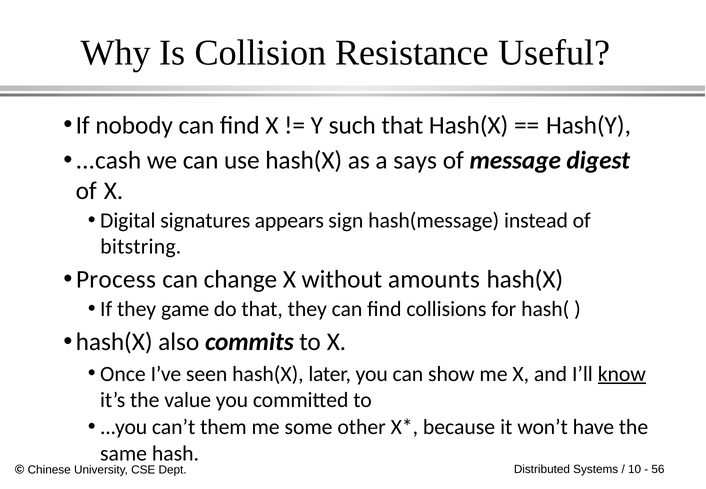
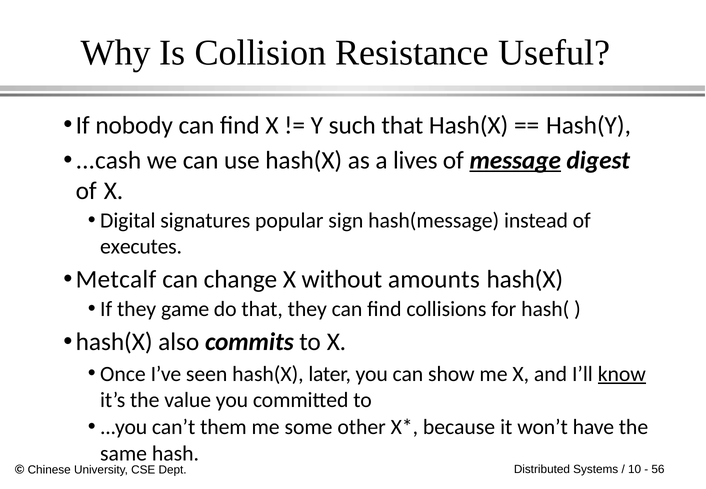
says: says -> lives (415, 160)
message underline: none -> present (515, 160)
appears: appears -> popular (289, 220)
bitstring: bitstring -> executes (141, 247)
Process: Process -> Metcalf (116, 279)
